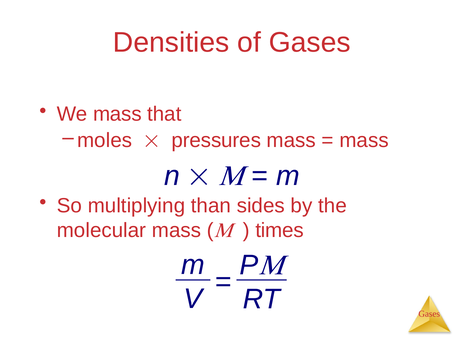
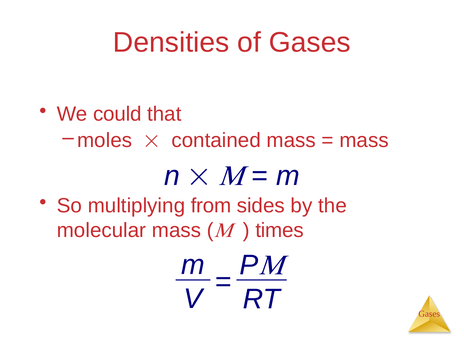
We mass: mass -> could (117, 114)
pressures: pressures -> contained (216, 140)
than: than -> from (211, 206)
